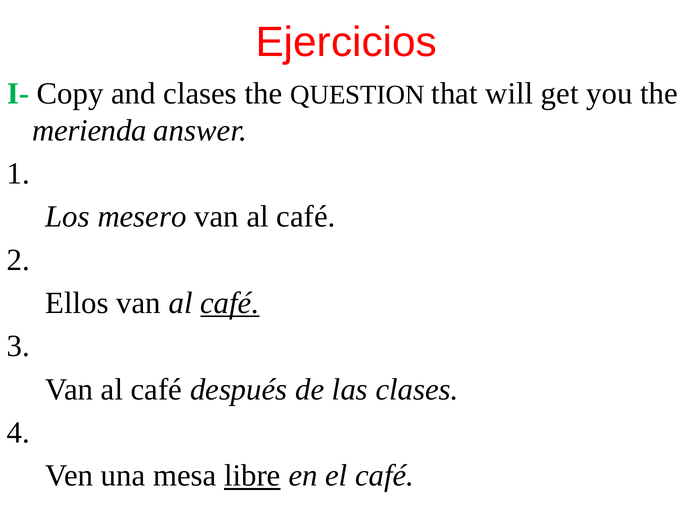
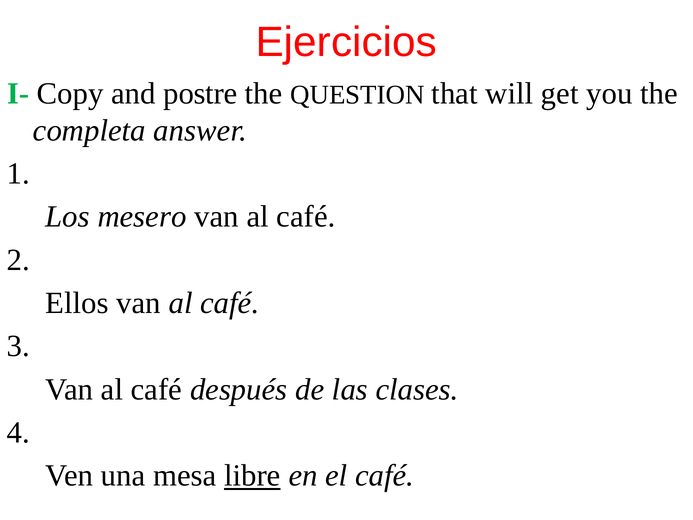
and clases: clases -> postre (200, 93)
merienda: merienda -> completa (89, 130)
café underline: present -> none (230, 303)
